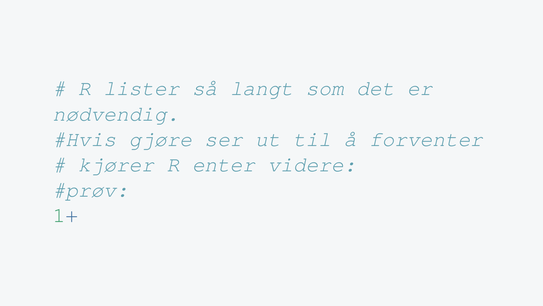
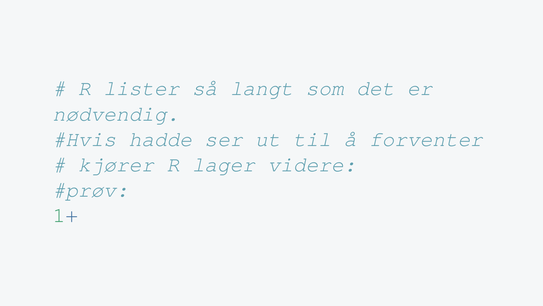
gjøre: gjøre -> hadde (160, 139)
enter: enter -> lager (224, 164)
